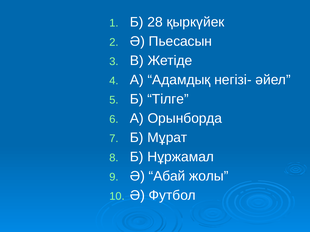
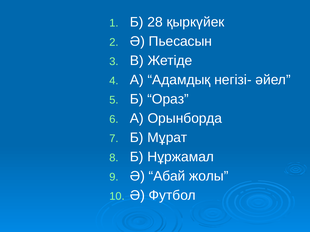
Тілге: Тілге -> Ораз (168, 99)
